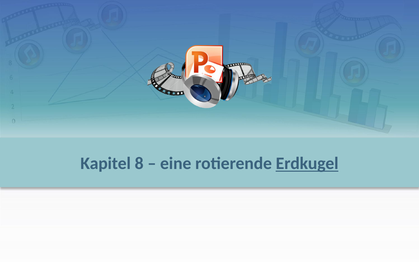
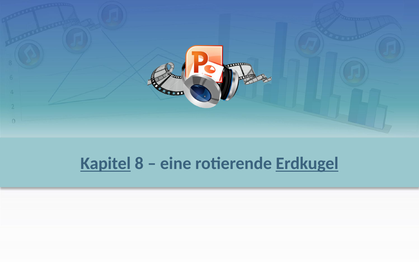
Kapitel underline: none -> present (106, 163)
